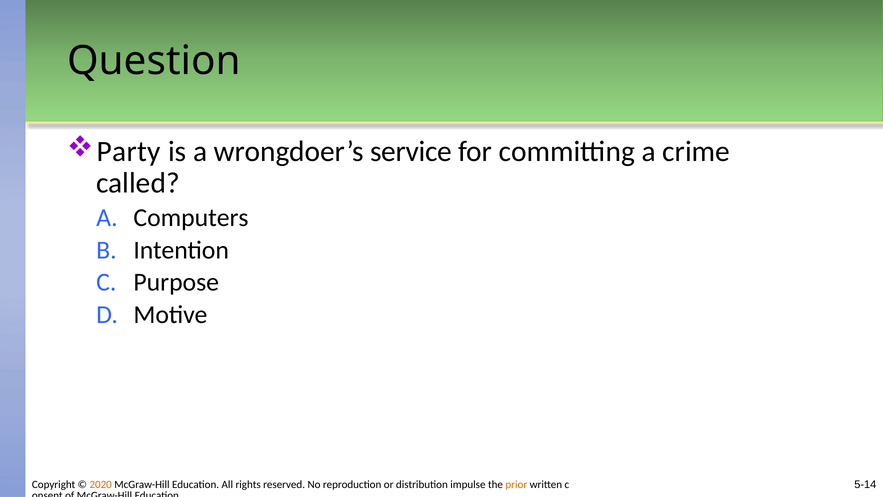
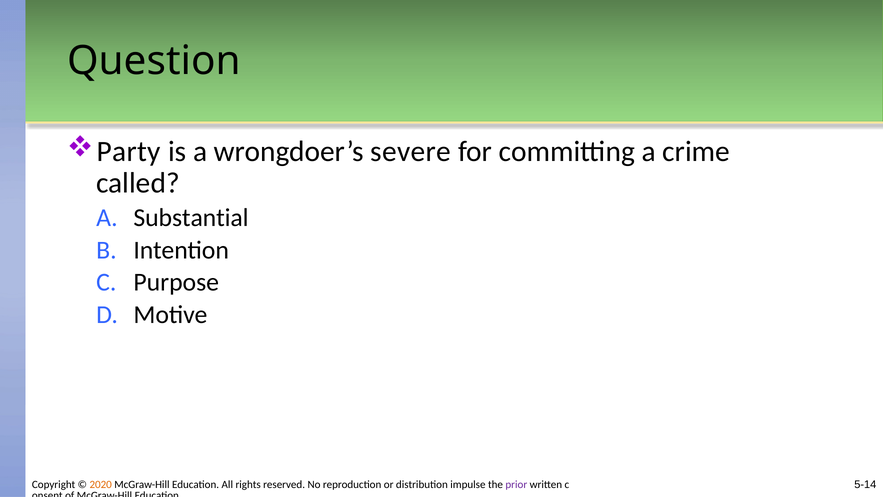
service: service -> severe (411, 151)
Computers: Computers -> Substantial (191, 217)
prior colour: orange -> purple (516, 484)
